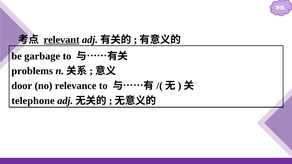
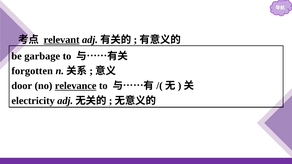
problems: problems -> forgotten (32, 71)
relevance underline: none -> present (76, 86)
telephone: telephone -> electricity (33, 101)
